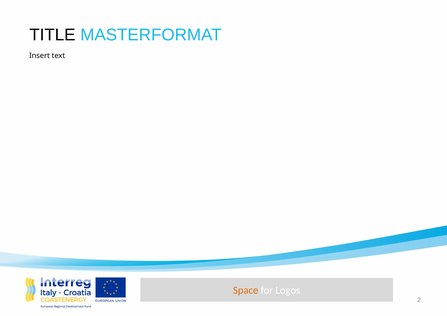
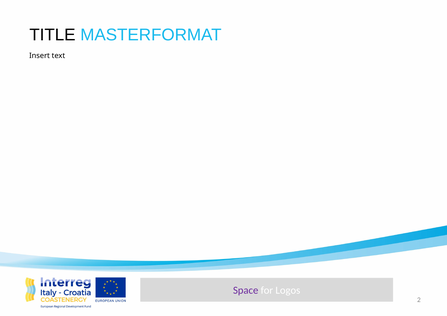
Space colour: orange -> purple (246, 291)
